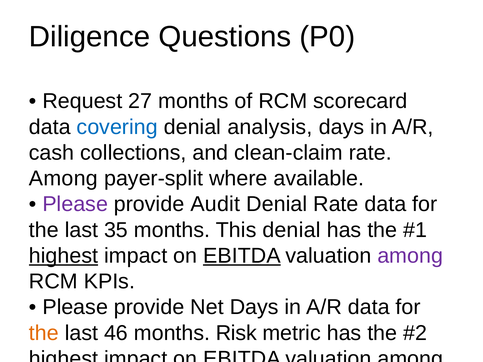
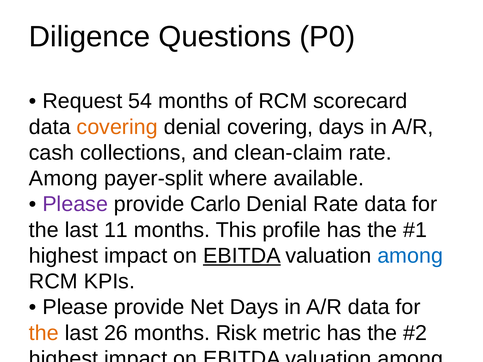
27: 27 -> 54 (140, 101)
covering colour: blue -> orange (117, 127)
denial analysis: analysis -> covering (270, 127)
Audit: Audit -> Carlo (215, 204)
35: 35 -> 11 (116, 230)
This denial: denial -> profile (292, 230)
highest underline: present -> none (63, 256)
among colour: purple -> blue (410, 256)
46: 46 -> 26 (116, 333)
